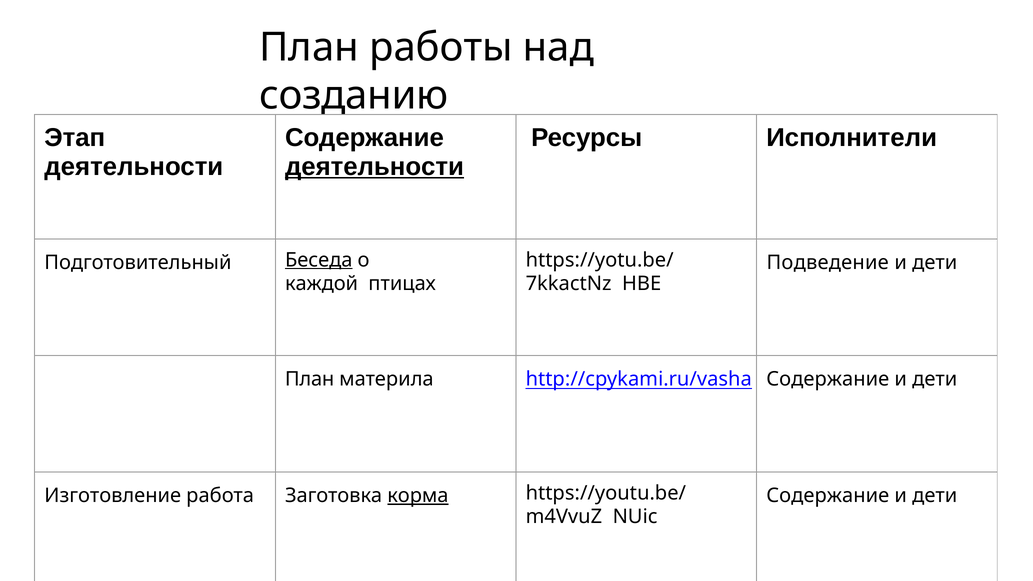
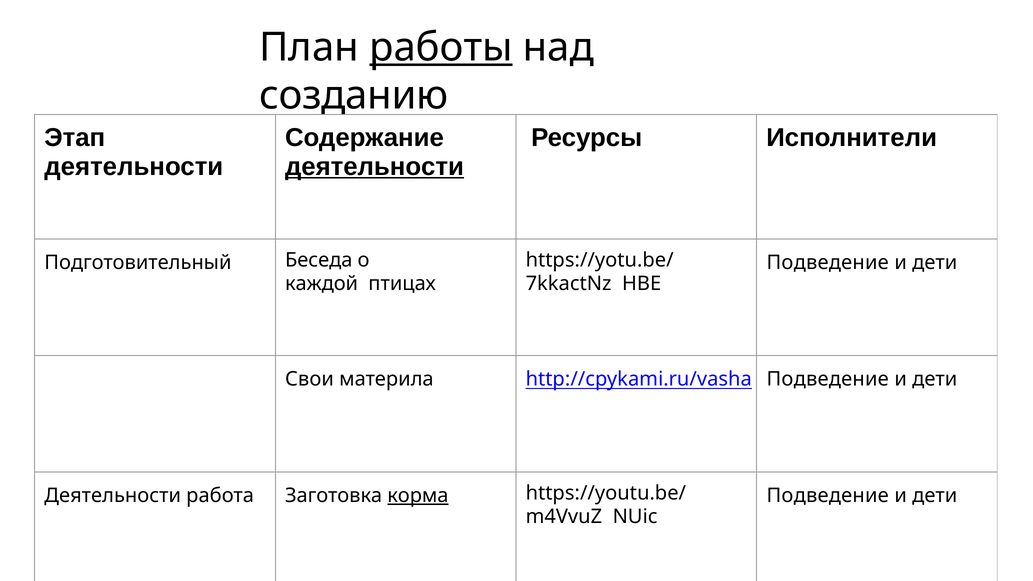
работы underline: none -> present (441, 47)
Беседа underline: present -> none (319, 260)
План: План -> Свои (309, 379)
http://cpykami.ru/vasha Содержание: Содержание -> Подведение (828, 379)
Изготовление: Изготовление -> Деятельности (113, 496)
Содержание: Содержание -> Подведение (828, 496)
